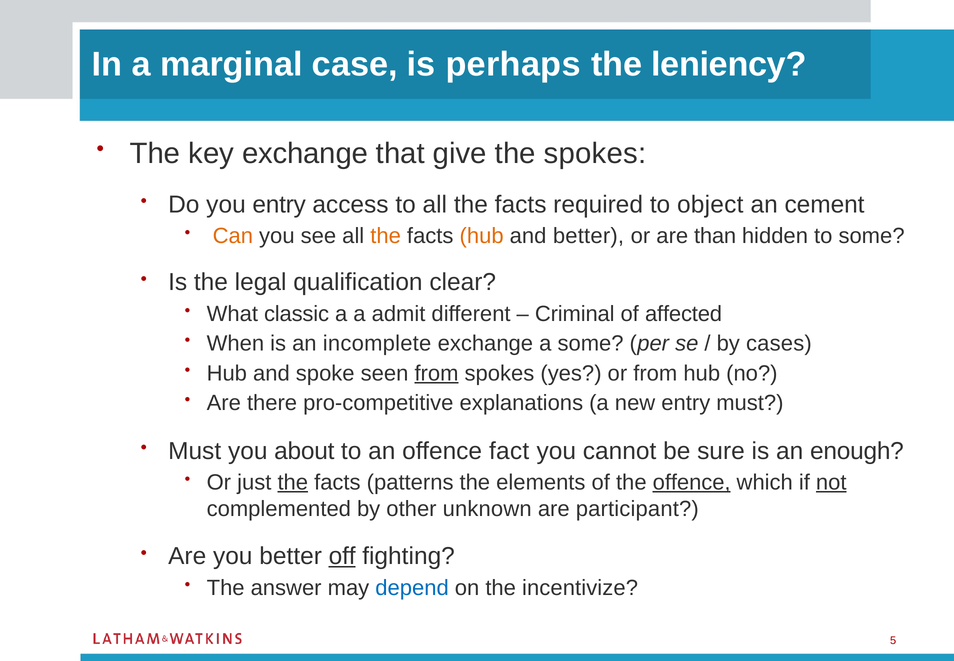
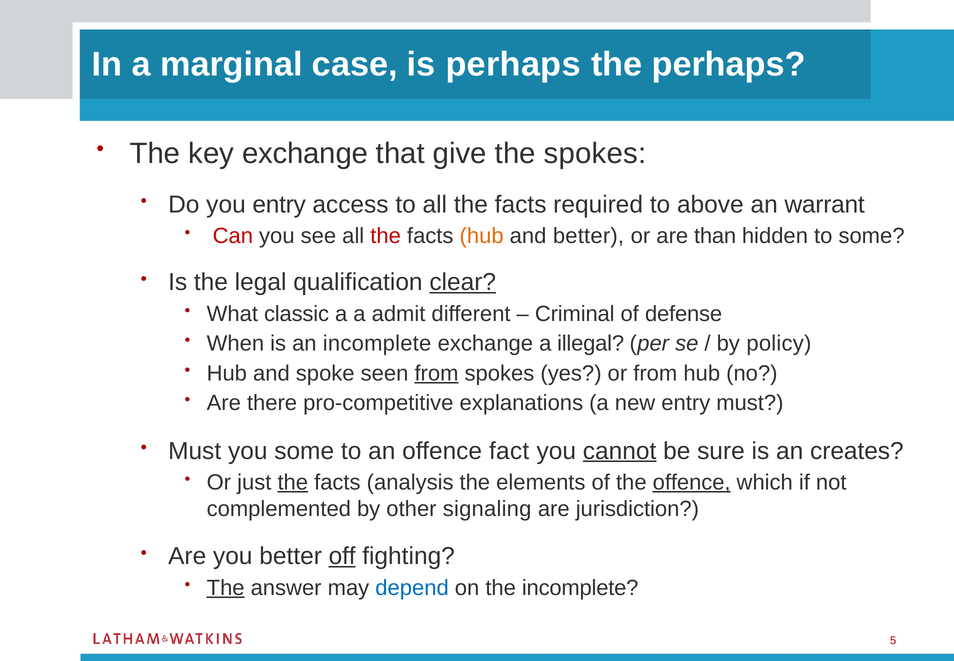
the leniency: leniency -> perhaps (729, 64)
object: object -> above (710, 204)
cement: cement -> warrant (825, 204)
Can colour: orange -> red (233, 236)
the colour: orange -> red (386, 236)
clear underline: none -> present (463, 282)
affected: affected -> defense (684, 314)
a some: some -> illegal (591, 343)
cases: cases -> policy (779, 343)
you about: about -> some (304, 451)
cannot underline: none -> present (620, 451)
enough: enough -> creates (857, 451)
patterns: patterns -> analysis (410, 482)
not underline: present -> none (831, 482)
unknown: unknown -> signaling (487, 508)
participant: participant -> jurisdiction (637, 508)
The underline: none -> present (226, 587)
the incentivize: incentivize -> incomplete (580, 587)
